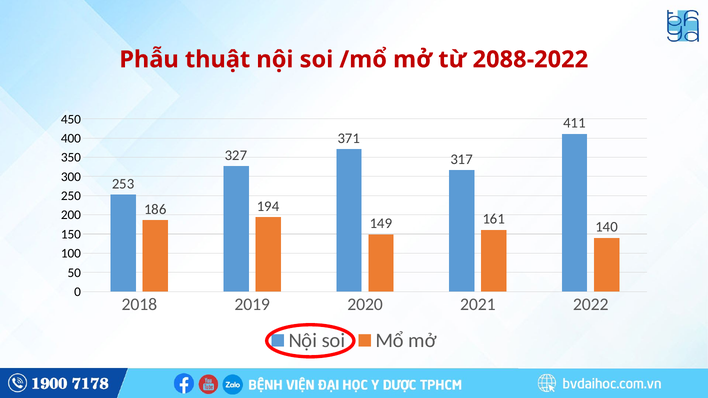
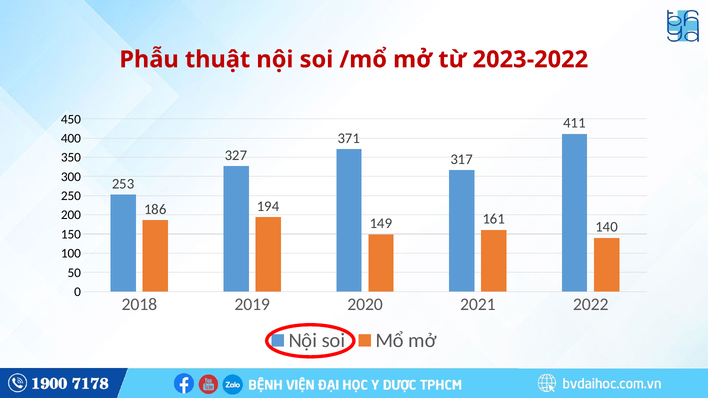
2088-2022: 2088-2022 -> 2023-2022 (530, 60)
